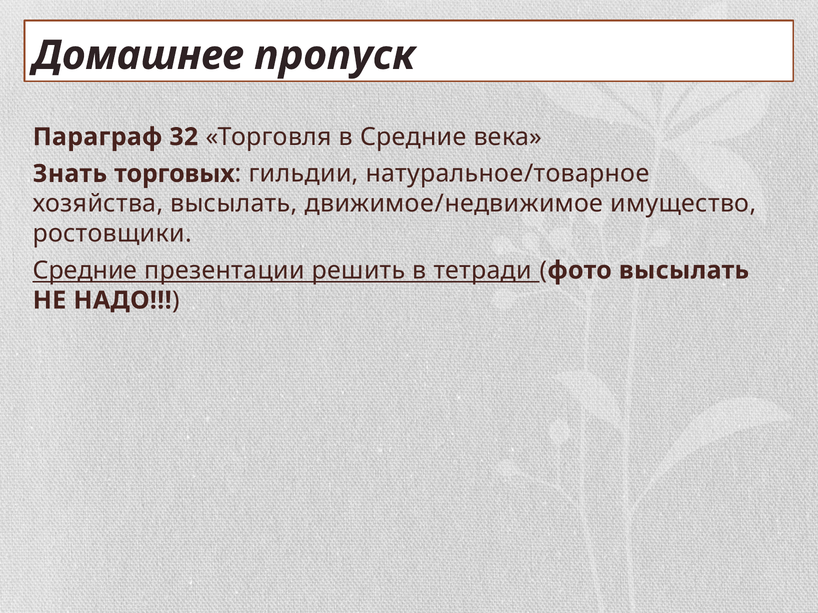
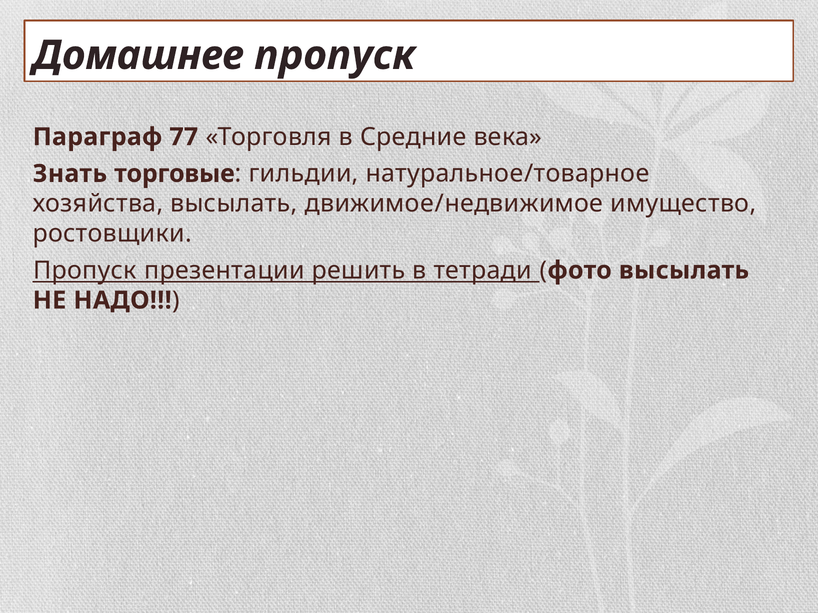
32: 32 -> 77 (184, 137)
торговых: торговых -> торговые (174, 174)
Средние: Средние -> Пропуск (85, 271)
